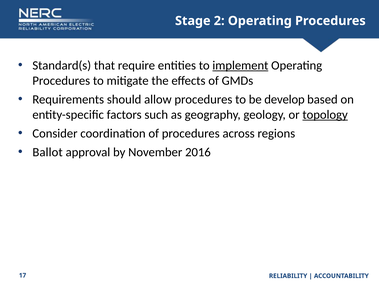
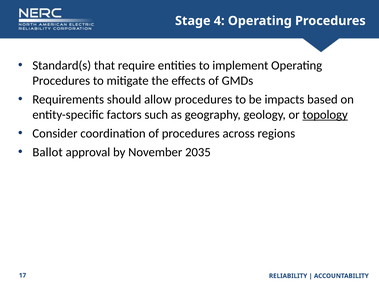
2: 2 -> 4 (219, 21)
implement underline: present -> none (240, 65)
develop: develop -> impacts (284, 99)
2016: 2016 -> 2035 (198, 152)
